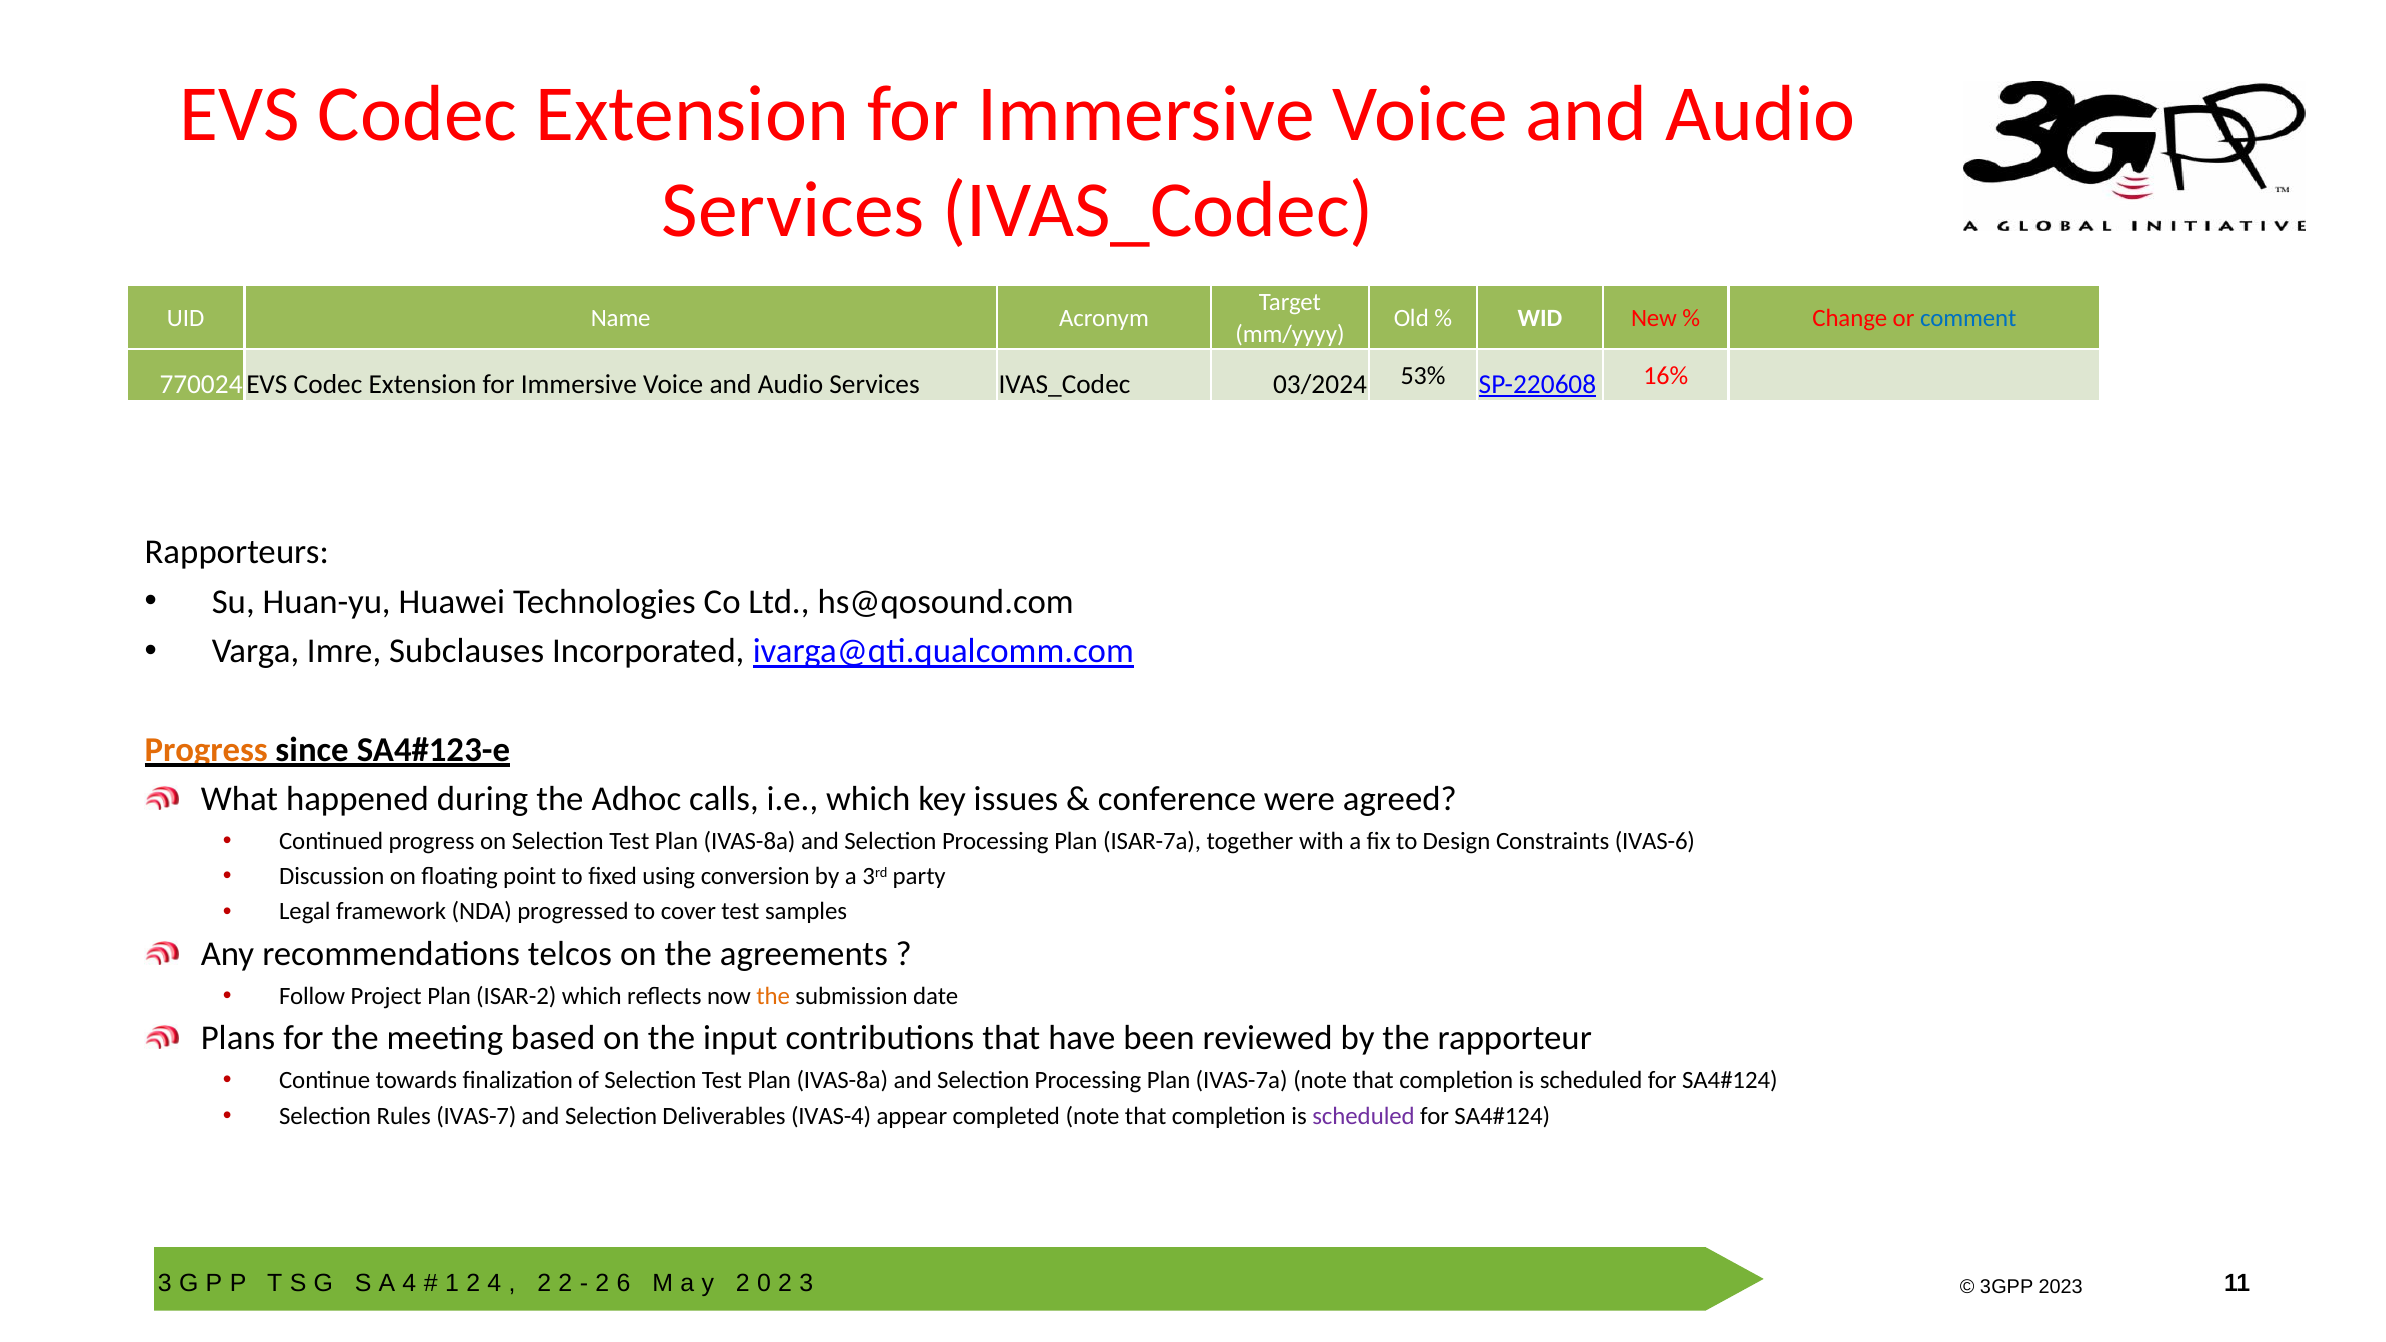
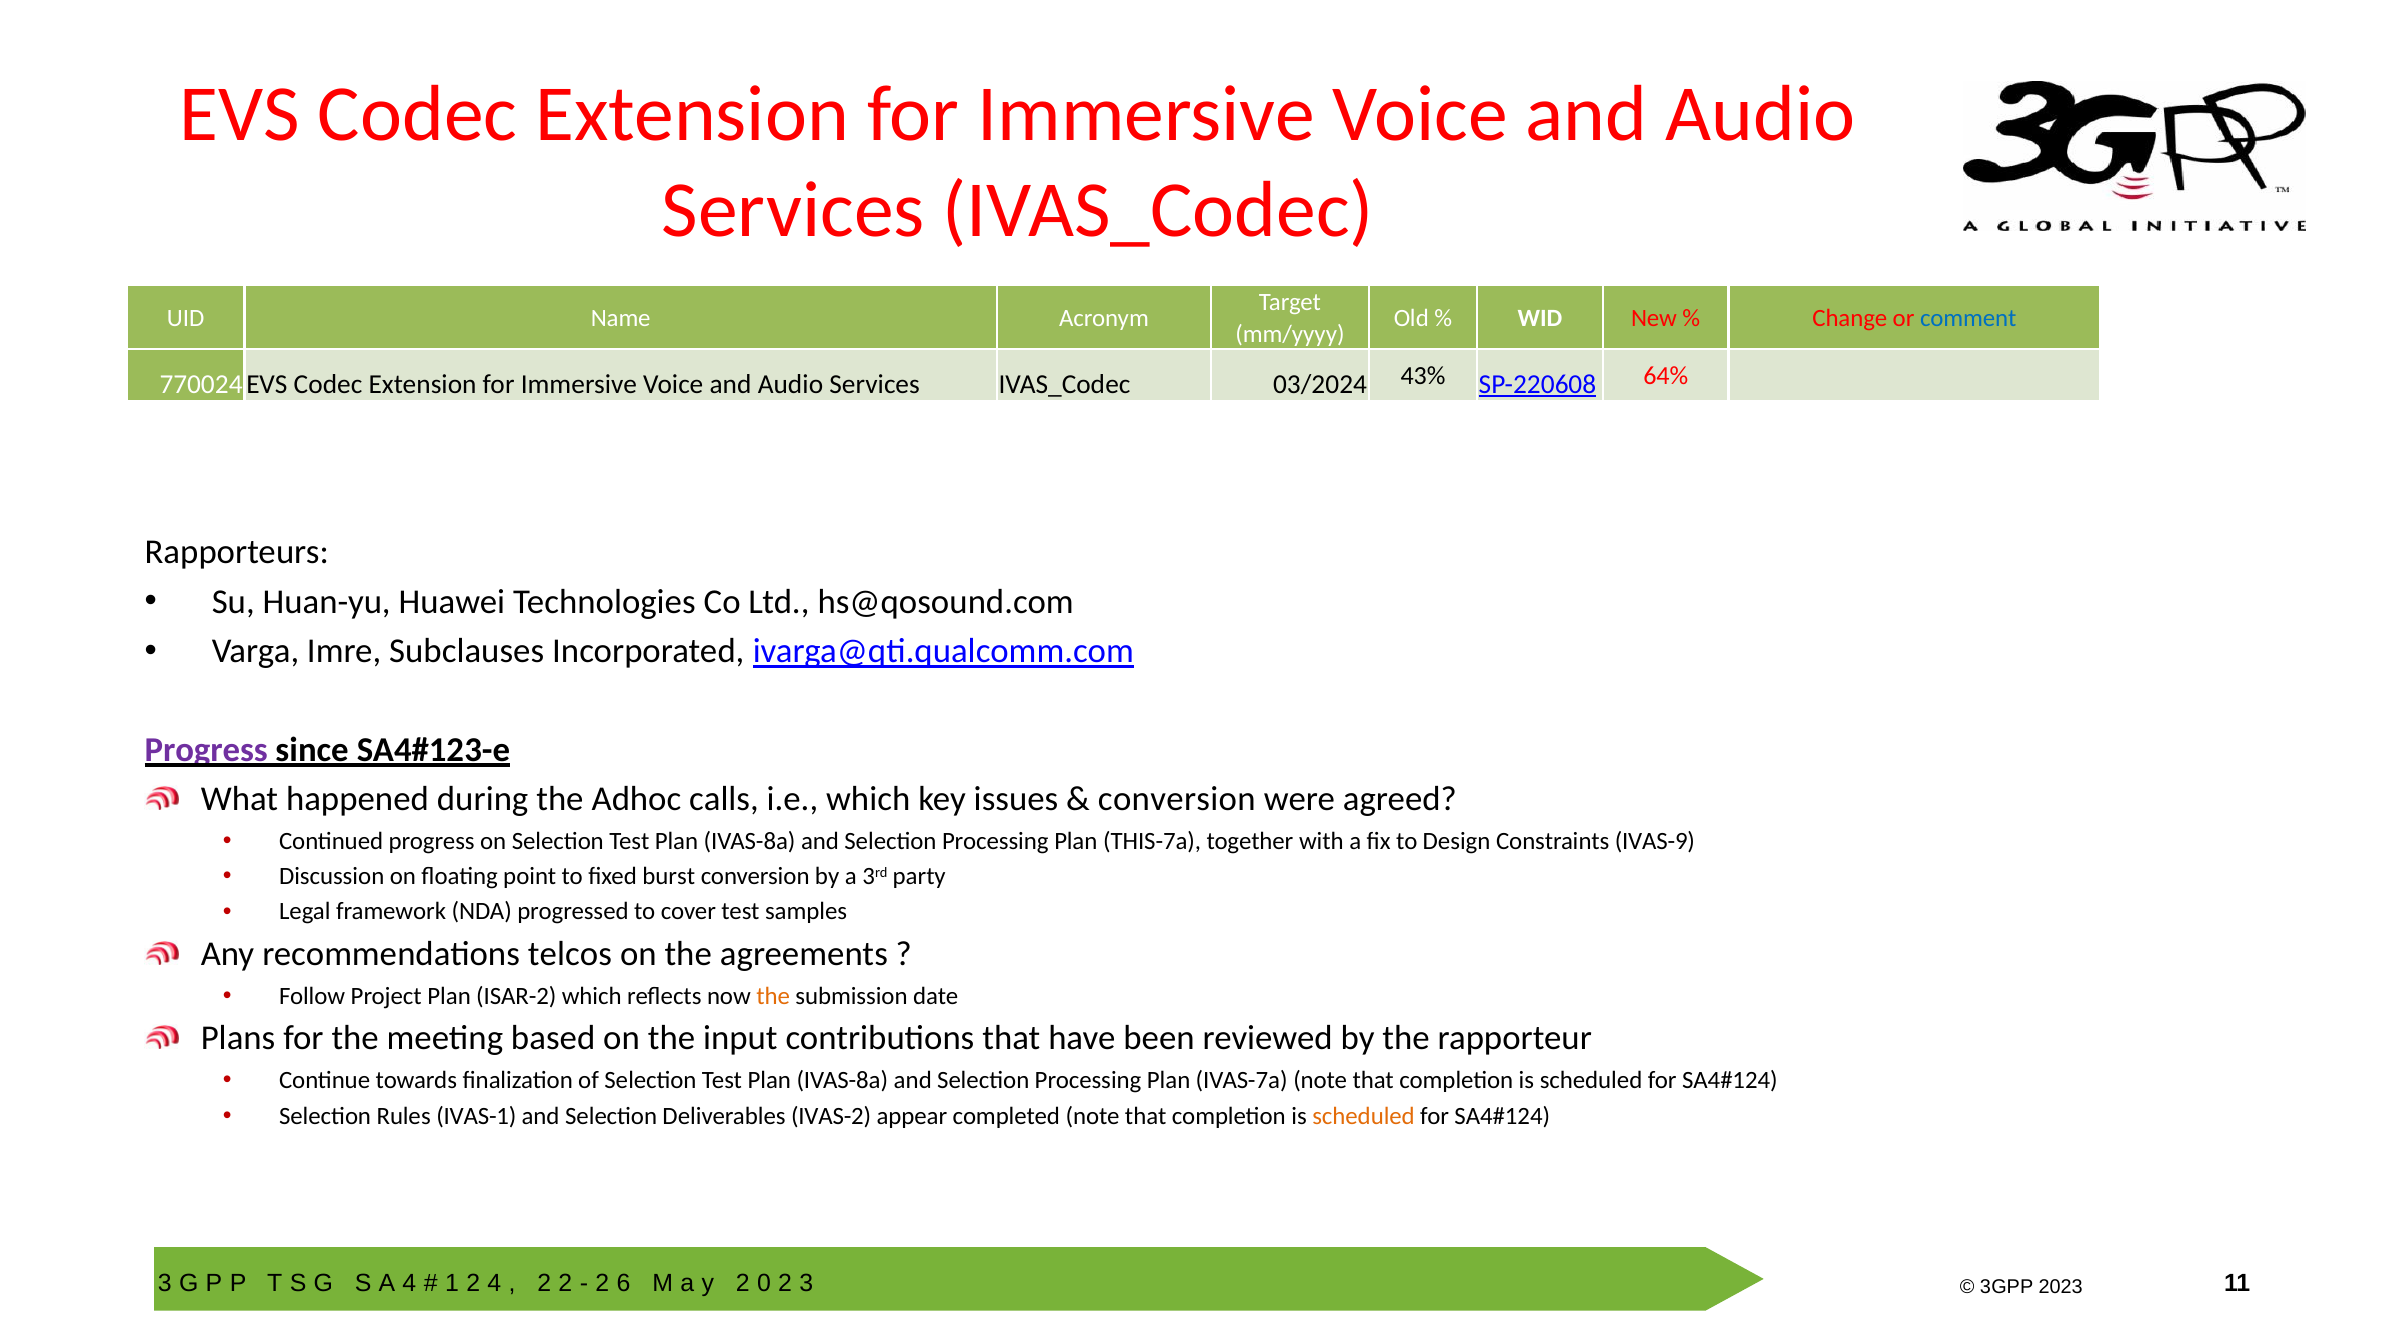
53%: 53% -> 43% (1423, 376)
16%: 16% -> 64% (1666, 376)
Progress colour: orange -> purple (206, 750)
conference: conference -> conversion (1177, 799)
ISAR-7a: ISAR-7a -> THIS-7a (1152, 841)
IVAS-6: IVAS-6 -> IVAS-9 (1655, 841)
using: using -> burst (669, 877)
IVAS-7: IVAS-7 -> IVAS-1 (476, 1116)
IVAS-4: IVAS-4 -> IVAS-2 (831, 1116)
scheduled colour: purple -> orange (1364, 1116)
